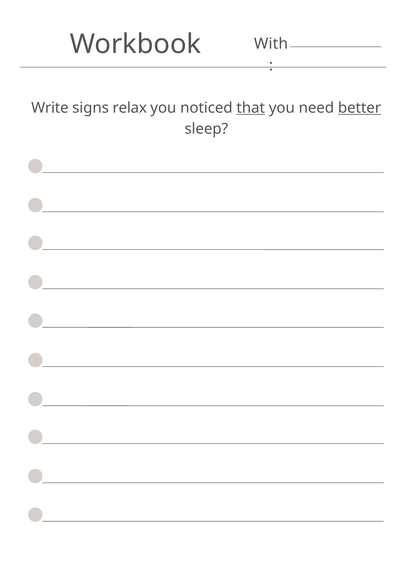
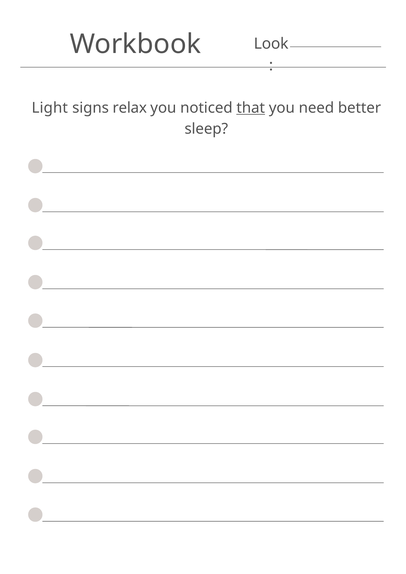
With: With -> Look (271, 44)
Write: Write -> Light (50, 108)
better underline: present -> none (359, 108)
